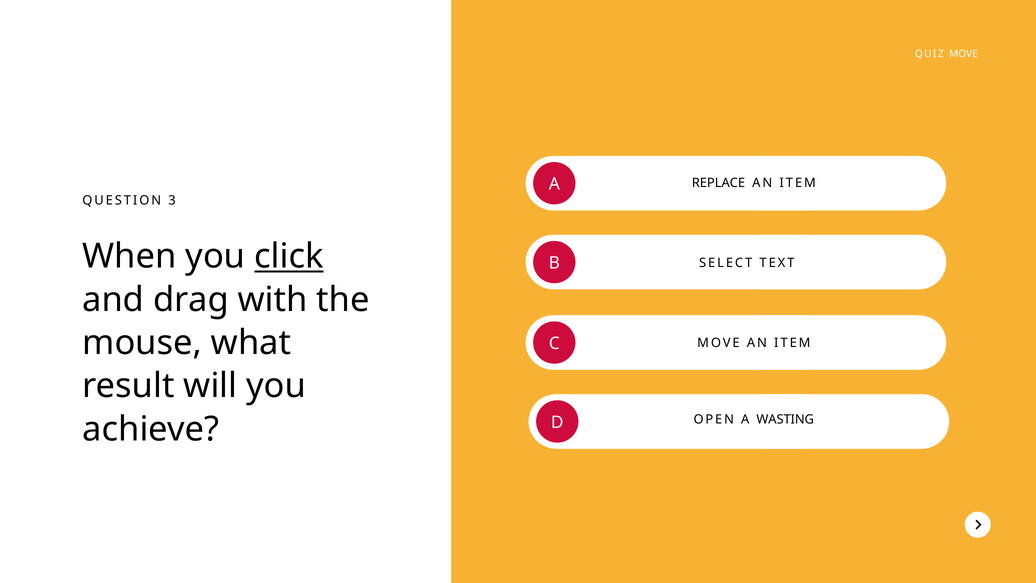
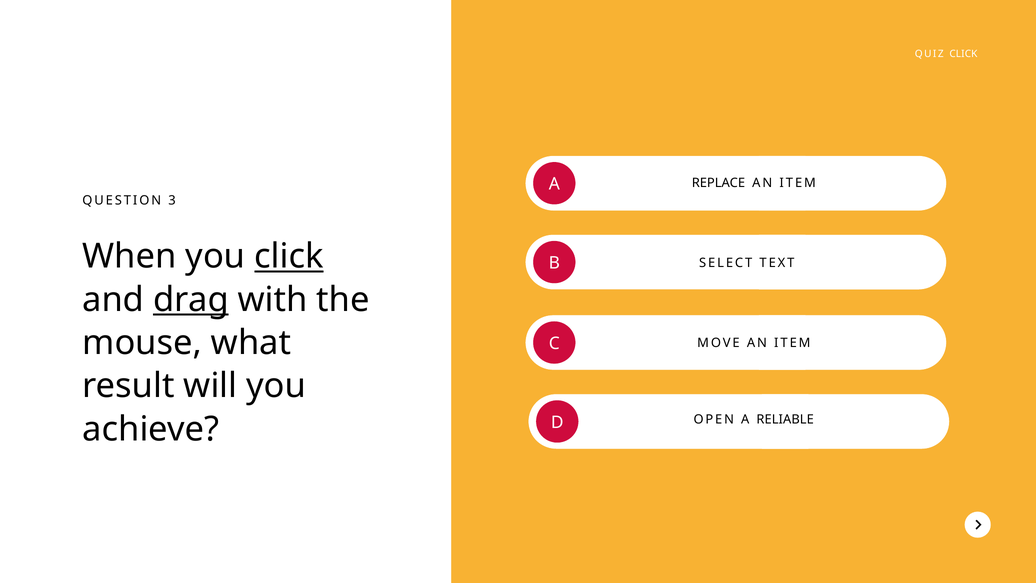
QUIZ MOVE: MOVE -> CLICK (963, 54)
drag underline: none -> present (191, 300)
WASTING: WASTING -> RELIABLE (785, 419)
